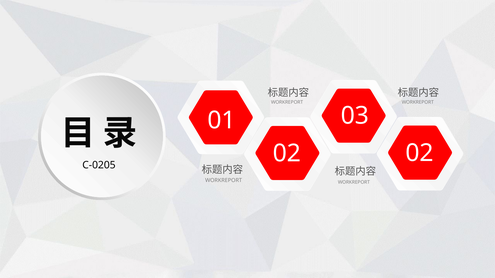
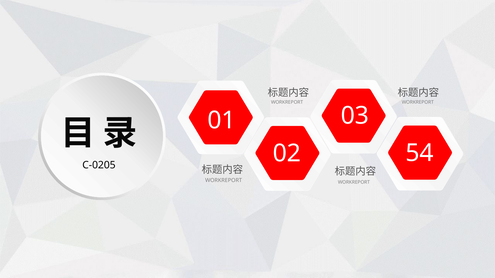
02 02: 02 -> 54 (420, 153)
